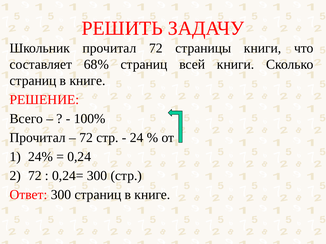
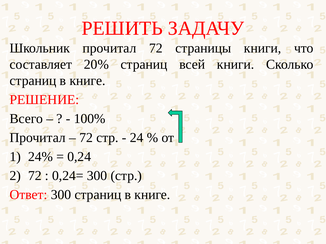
68%: 68% -> 20% (96, 65)
